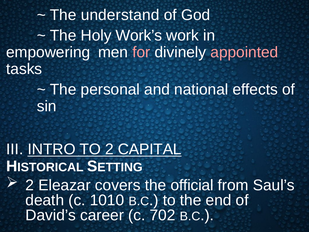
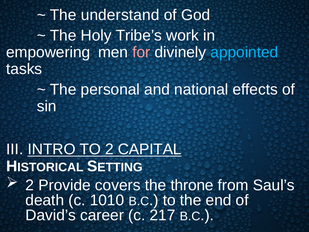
Work’s: Work’s -> Tribe’s (139, 36)
appointed colour: pink -> light blue (244, 52)
Eleazar: Eleazar -> Provide (65, 185)
official: official -> throne (192, 185)
702: 702 -> 217 (162, 215)
